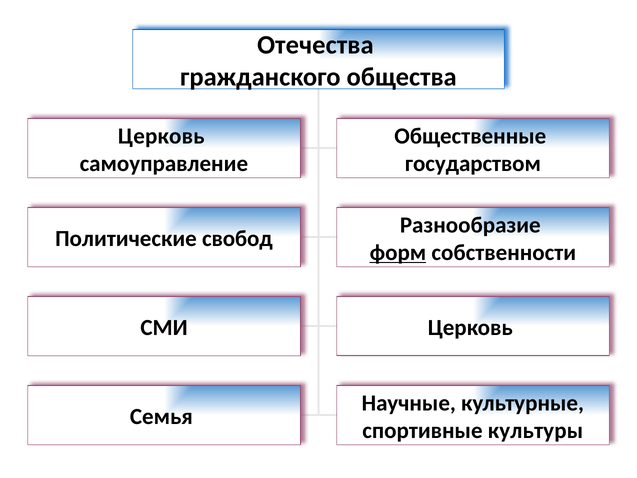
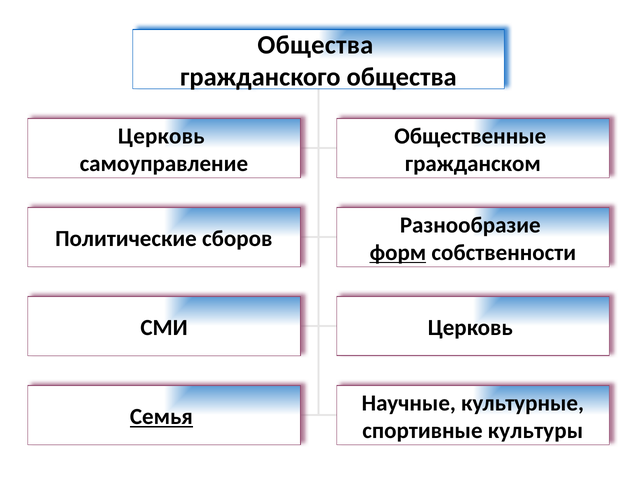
Отечества: Отечества -> Общества (315, 45)
государством: государством -> гражданском (473, 163)
свобод: свобод -> сборов (237, 239)
Семья underline: none -> present (161, 417)
